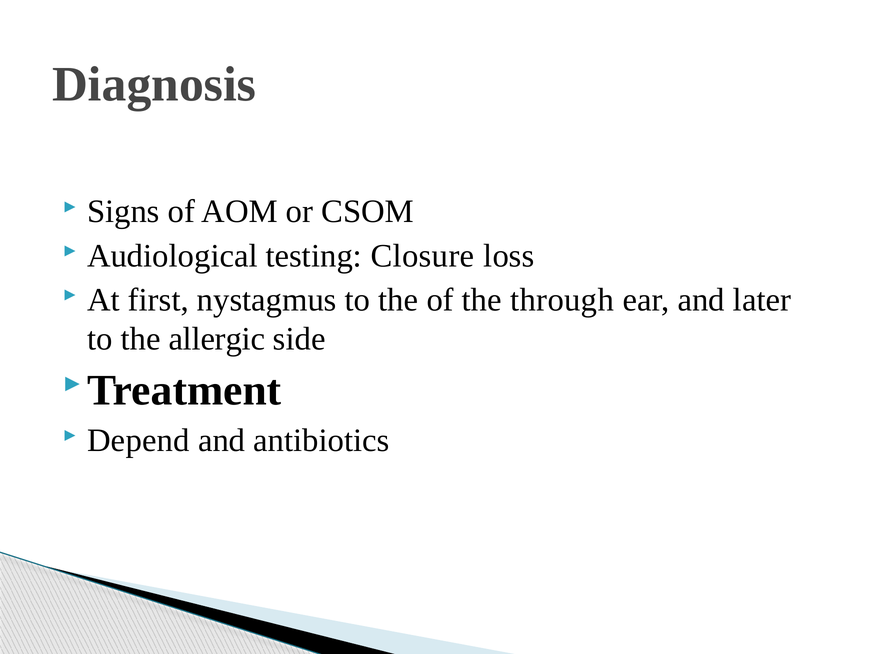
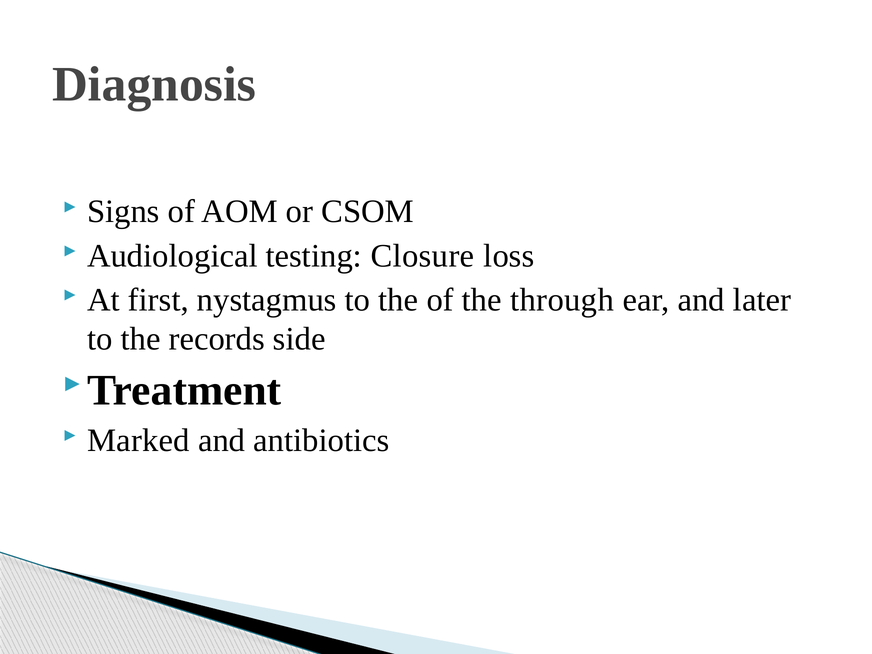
allergic: allergic -> records (217, 339)
Depend: Depend -> Marked (138, 440)
